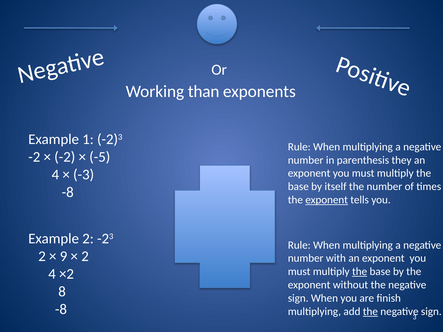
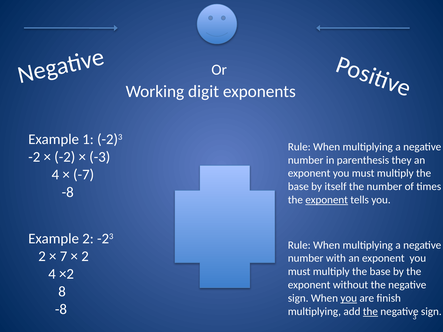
than: than -> digit (204, 92)
-5: -5 -> -3 (100, 157)
-3: -3 -> -7 (84, 175)
9: 9 -> 7 (64, 256)
the underline: present -> none (360, 272)
you underline: none -> present (349, 298)
